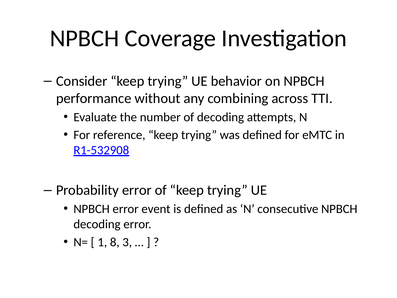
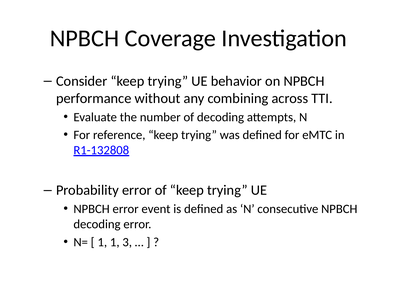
R1-532908: R1-532908 -> R1-132808 (101, 150)
1 8: 8 -> 1 (115, 242)
